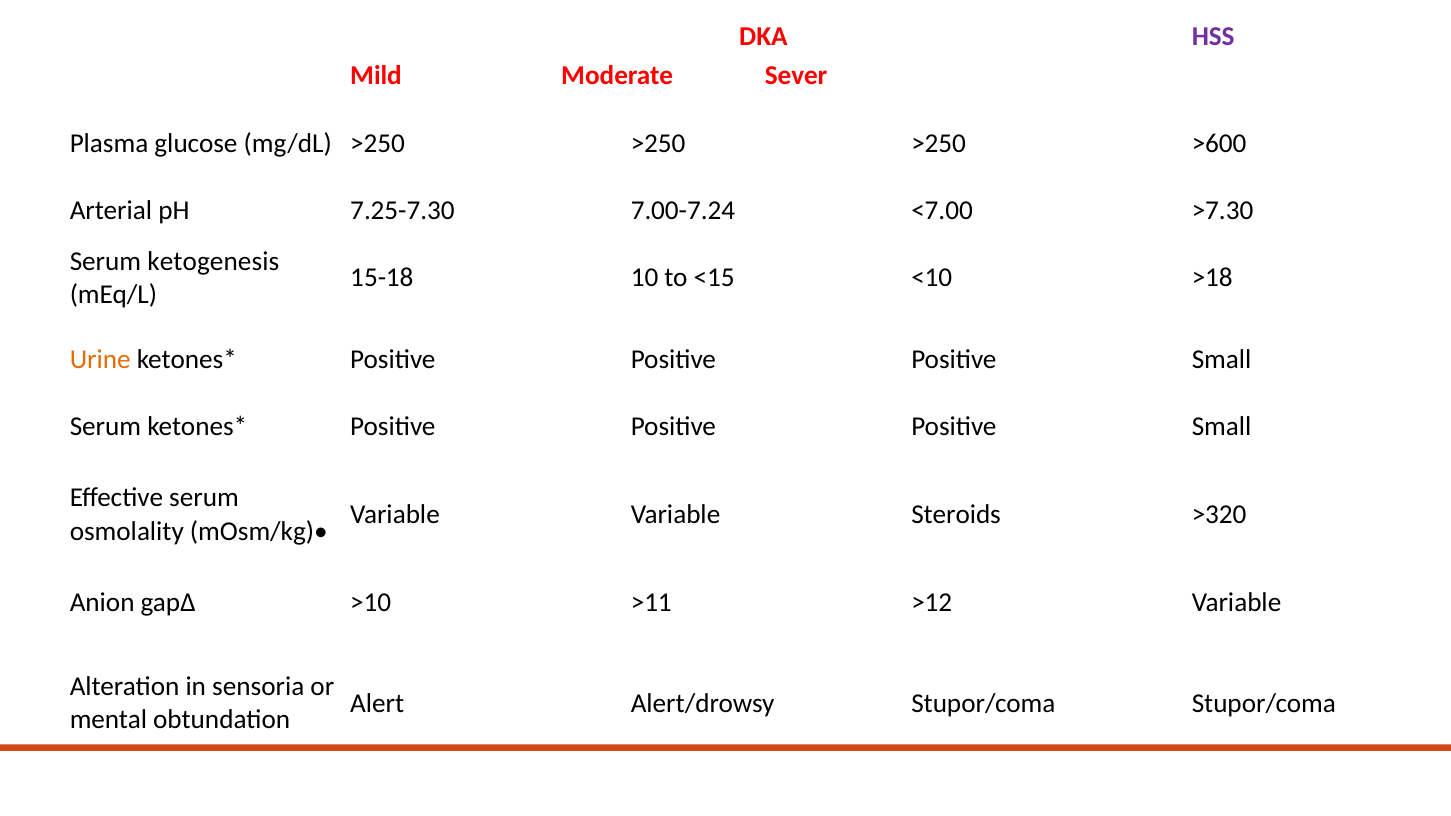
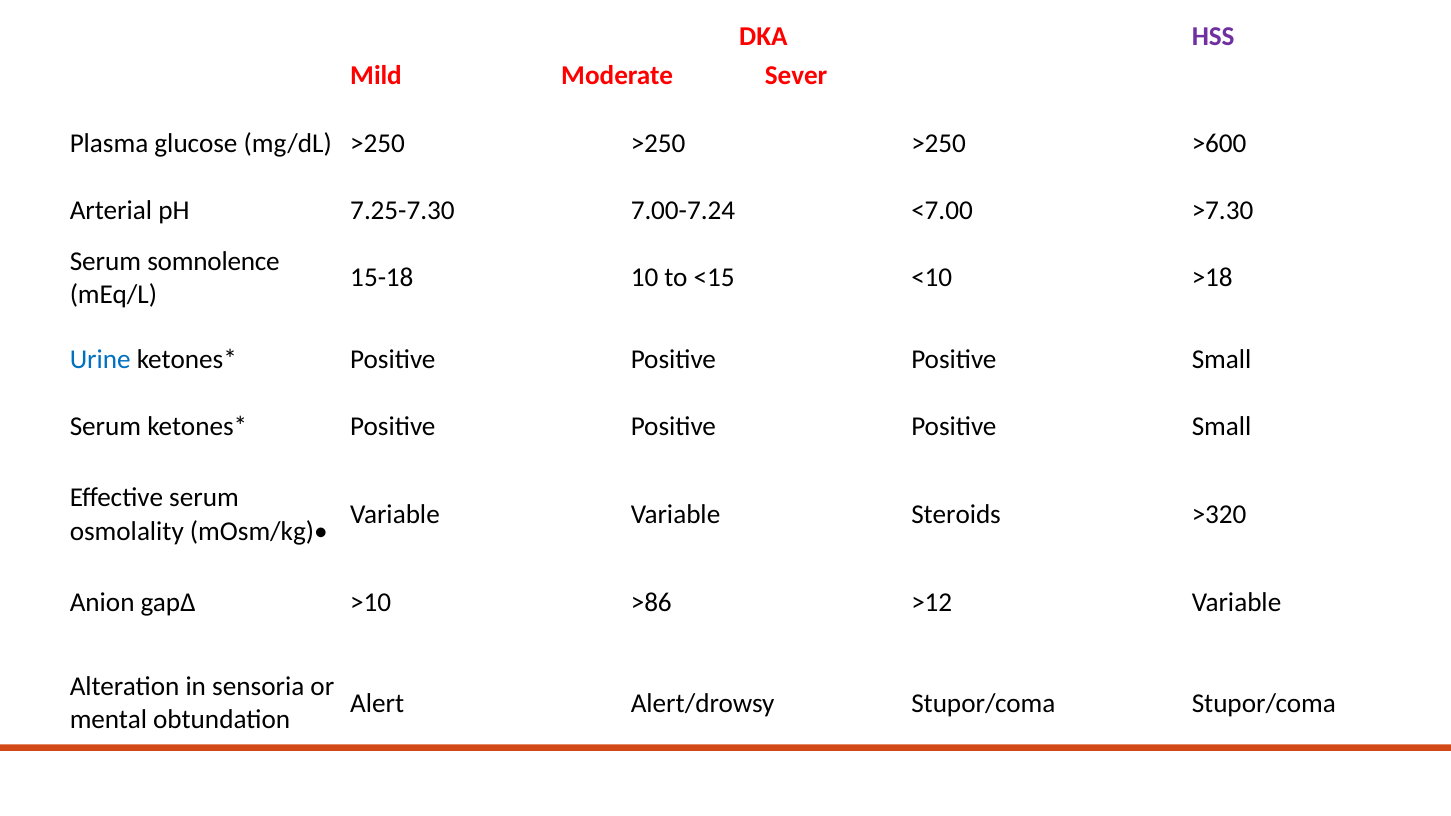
ketogenesis: ketogenesis -> somnolence (213, 261)
Urine colour: orange -> blue (100, 360)
>11: >11 -> >86 (651, 602)
